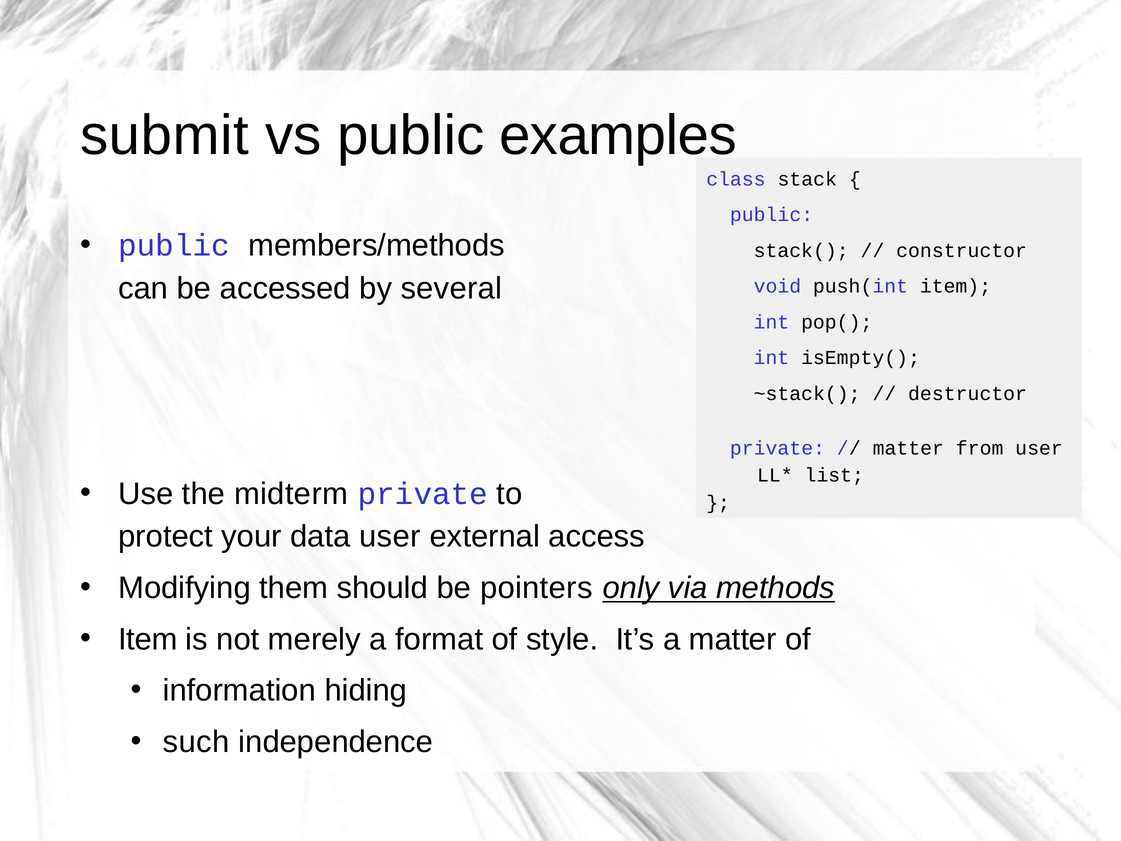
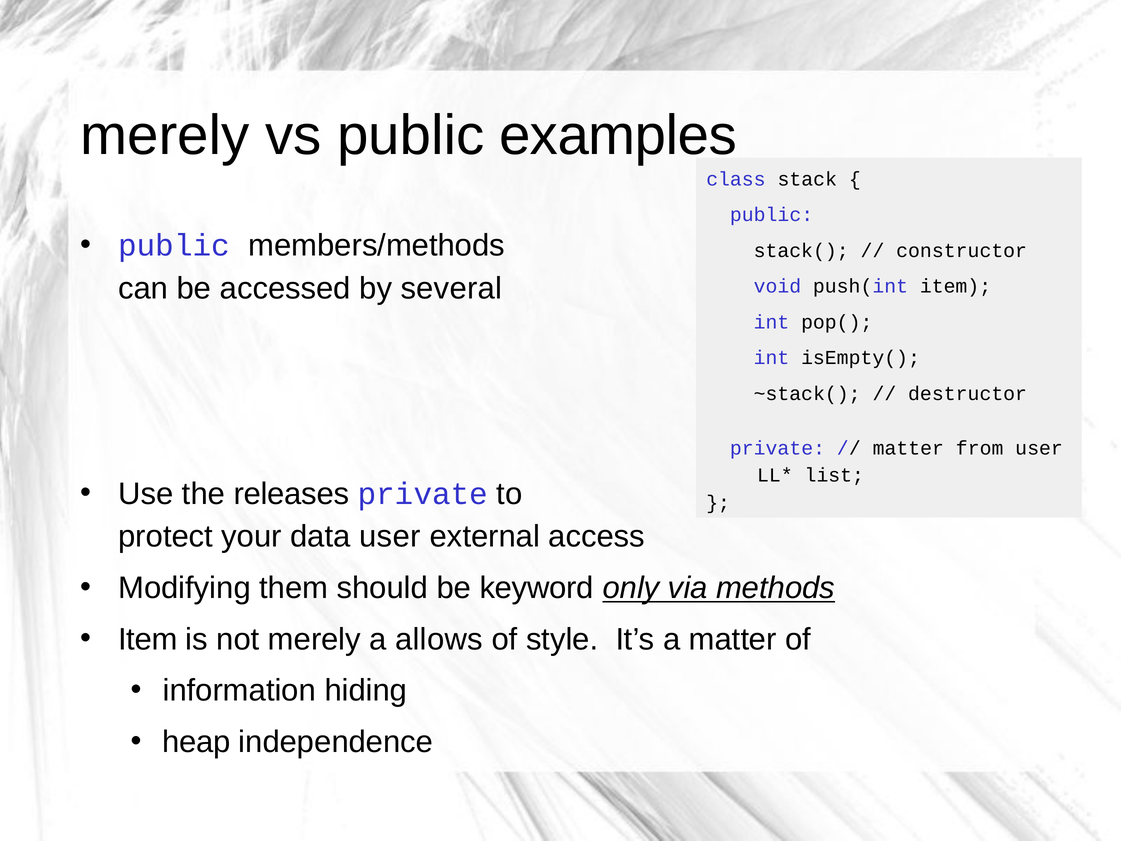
submit: submit -> merely (165, 135)
midterm: midterm -> releases (291, 494)
pointers: pointers -> keyword (537, 588)
format: format -> allows (439, 639)
such: such -> heap (197, 742)
